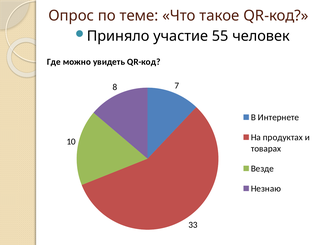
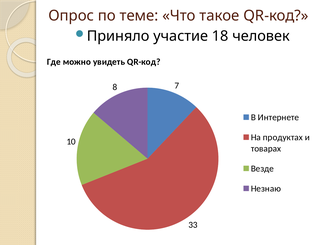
55: 55 -> 18 (220, 36)
